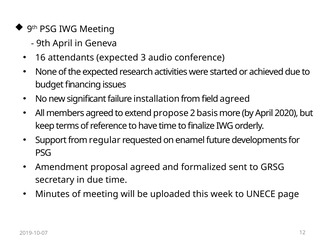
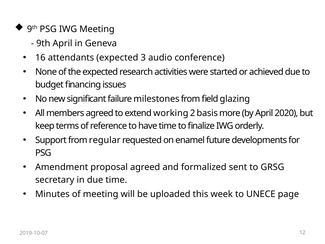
installation: installation -> milestones (156, 99)
field agreed: agreed -> glazing (235, 99)
propose: propose -> working (171, 113)
